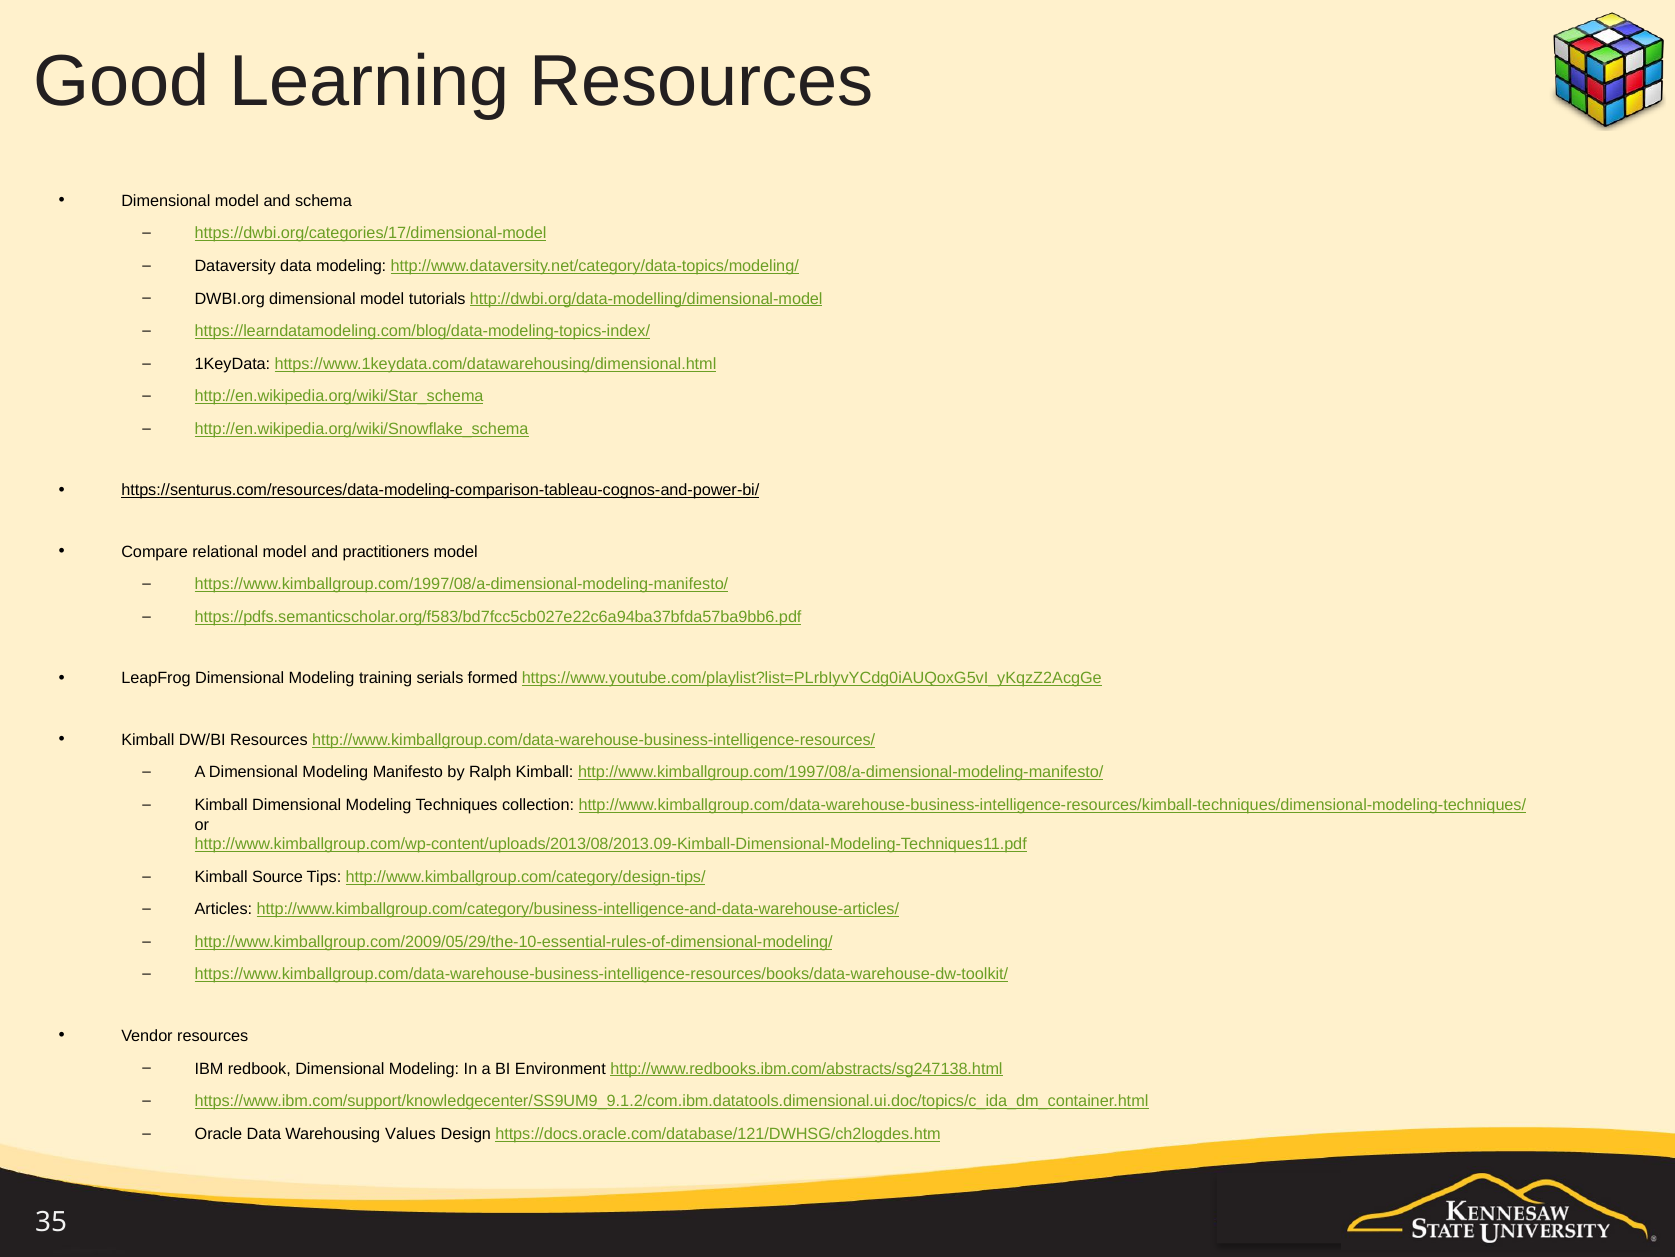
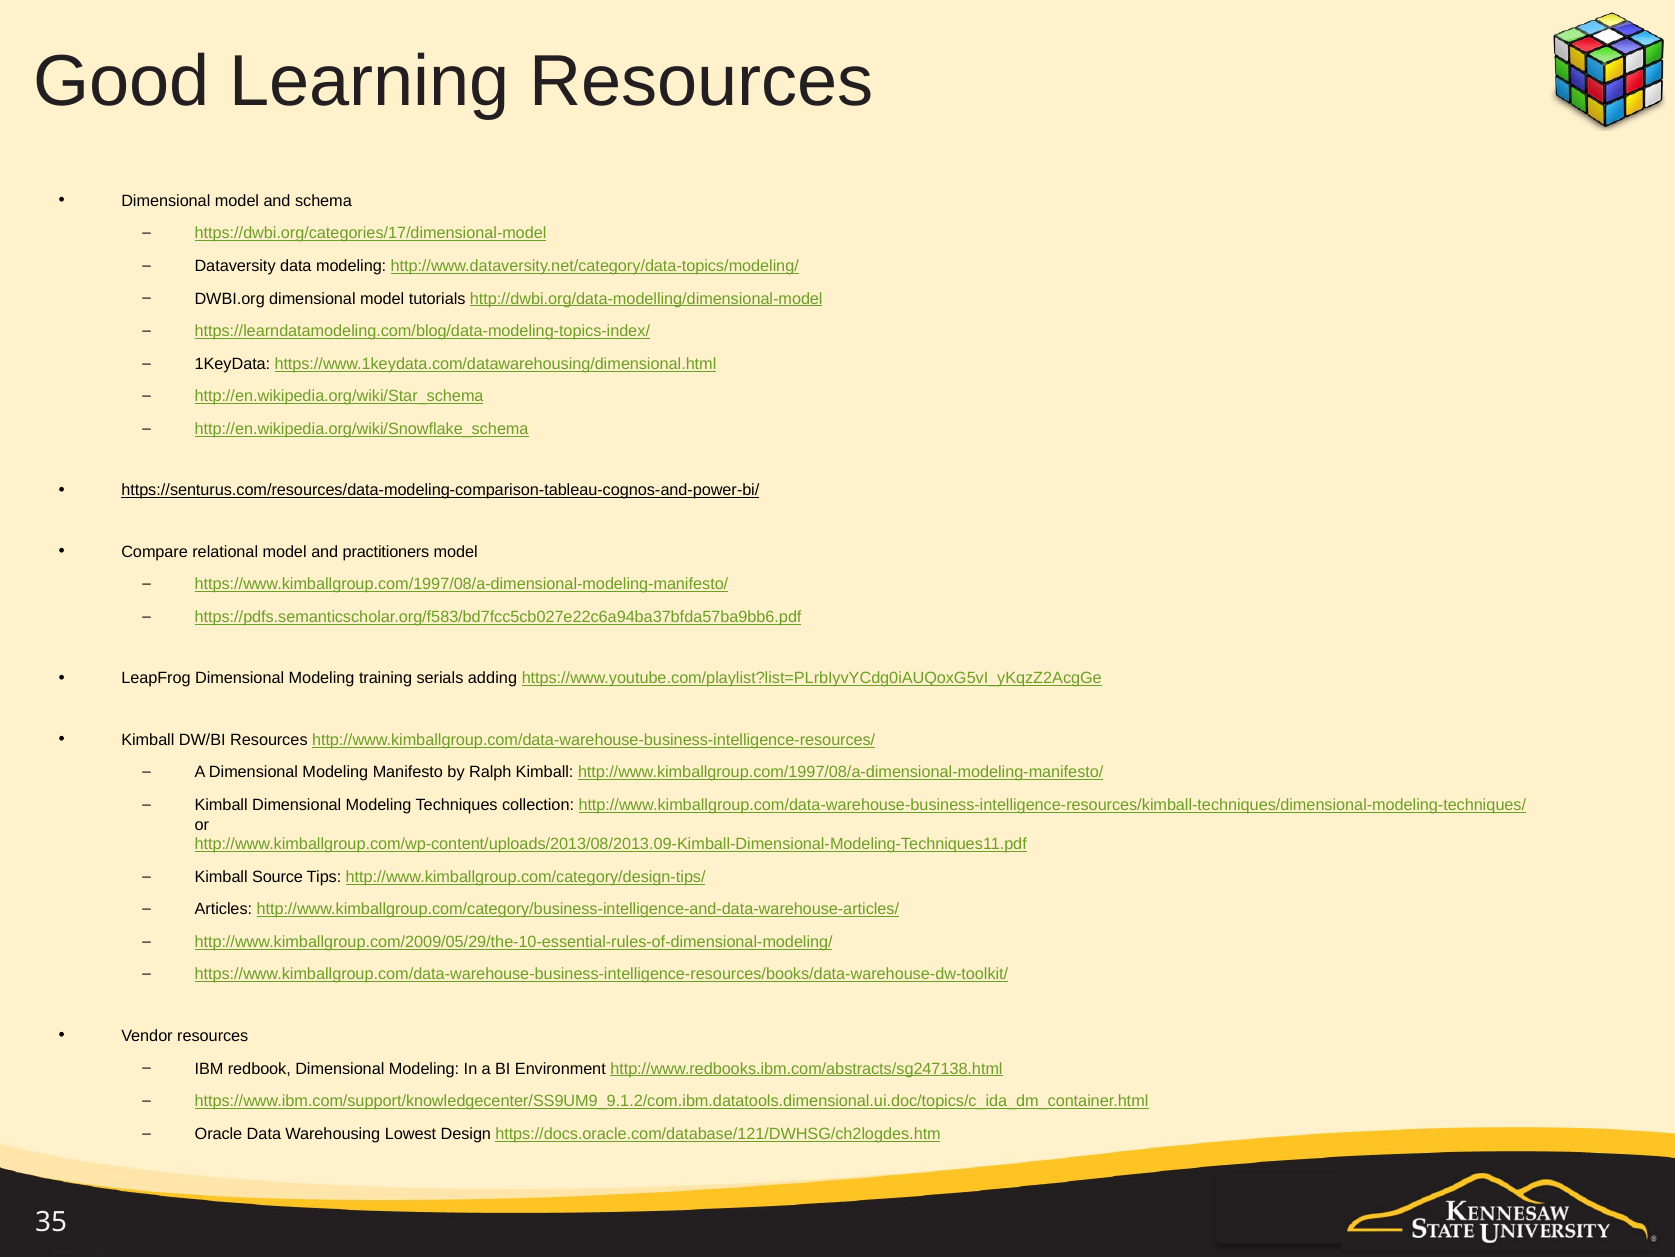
formed: formed -> adding (493, 678)
Values: Values -> Lowest (411, 1133)
